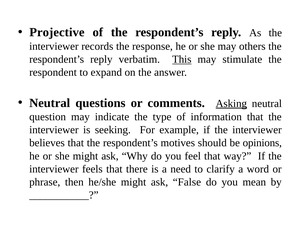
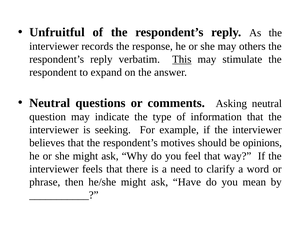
Projective: Projective -> Unfruitful (57, 32)
Asking underline: present -> none (231, 104)
False: False -> Have (187, 182)
